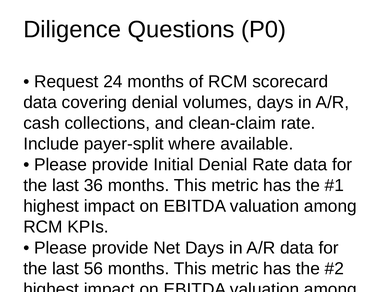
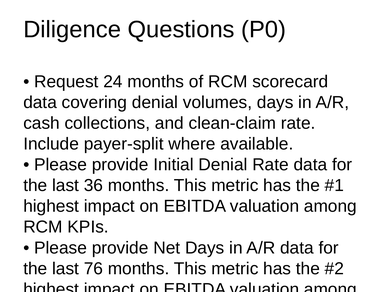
56: 56 -> 76 (93, 268)
